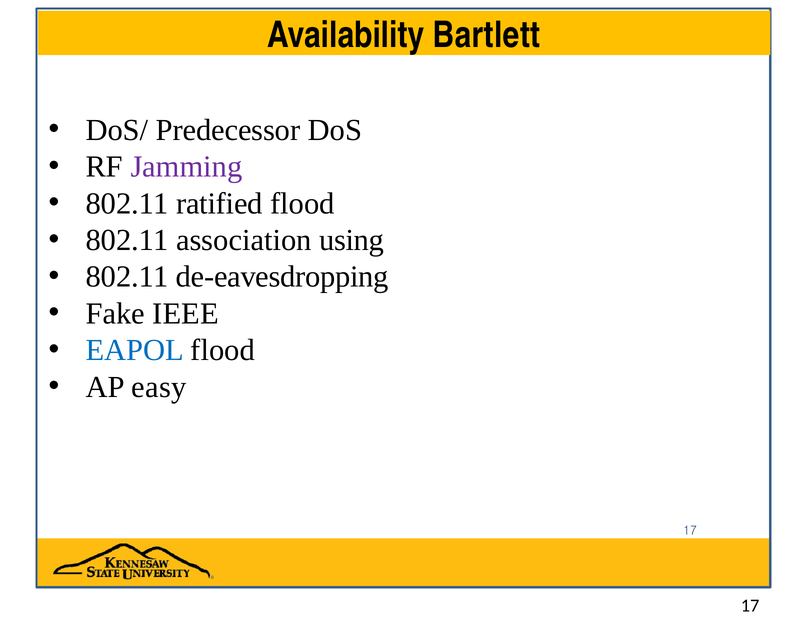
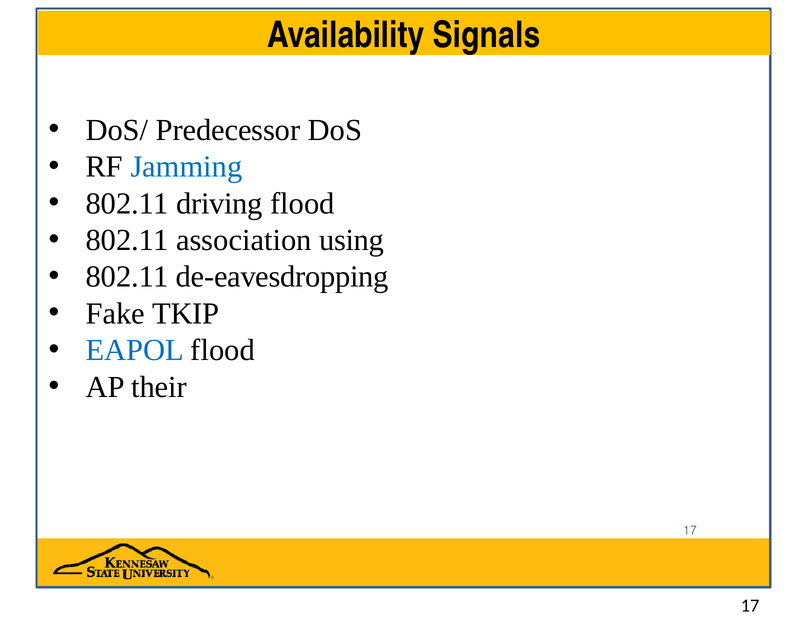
Bartlett: Bartlett -> Signals (487, 35)
Jamming colour: purple -> blue (187, 167)
ratified: ratified -> driving (219, 203)
IEEE: IEEE -> TKIP (186, 313)
easy: easy -> their (159, 387)
